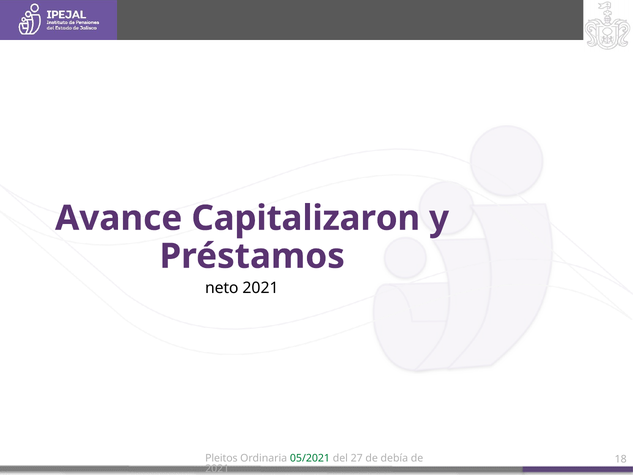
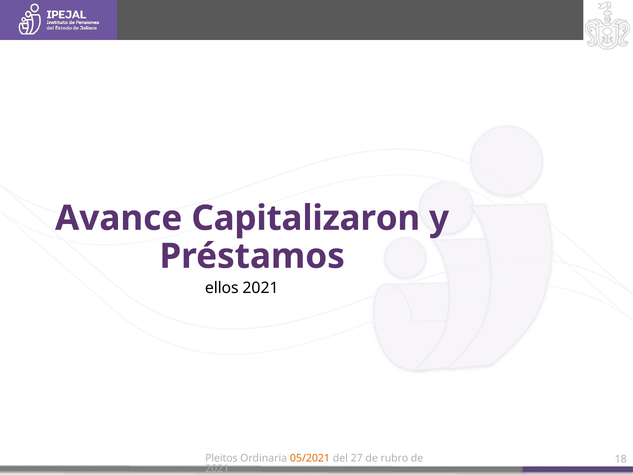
neto: neto -> ellos (222, 288)
05/2021 colour: green -> orange (310, 458)
debía: debía -> rubro (394, 458)
